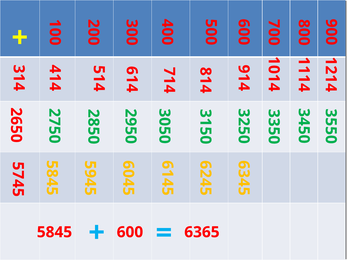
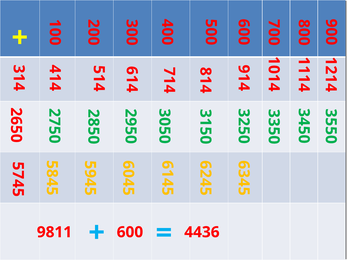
5845: 5845 -> 9811 (54, 232)
6365: 6365 -> 4436 (202, 232)
